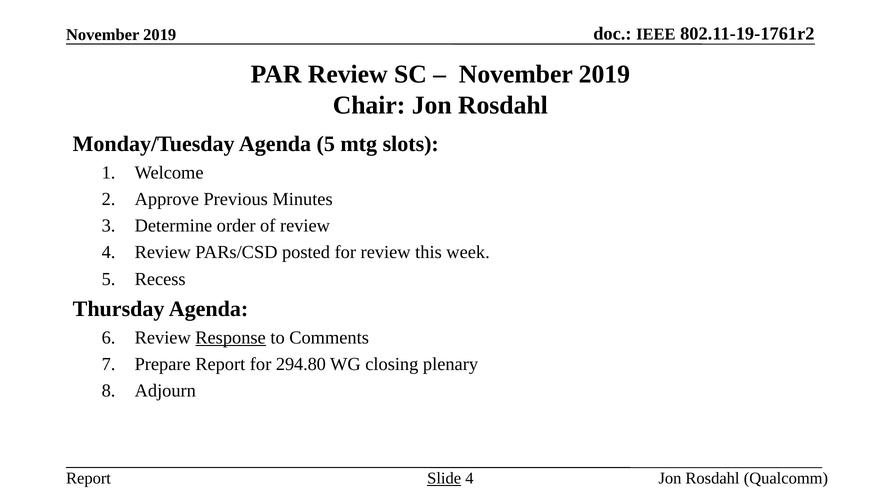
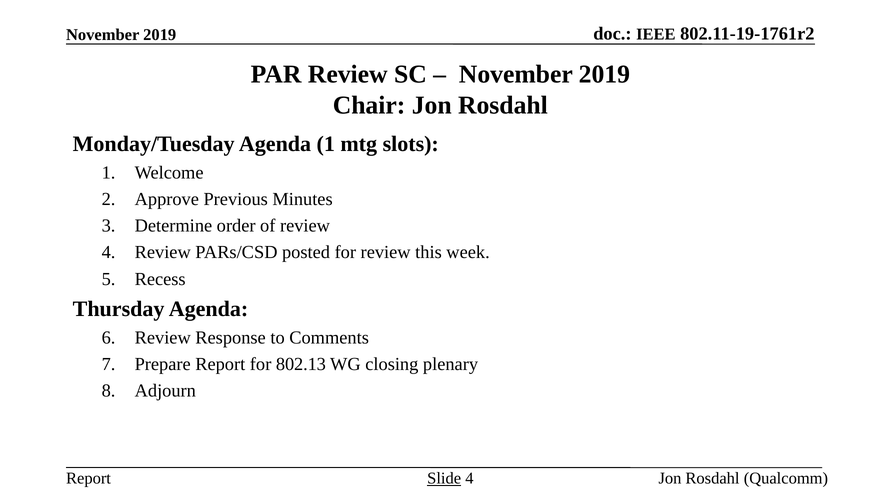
Agenda 5: 5 -> 1 (326, 144)
Response underline: present -> none (231, 338)
294.80: 294.80 -> 802.13 (301, 365)
